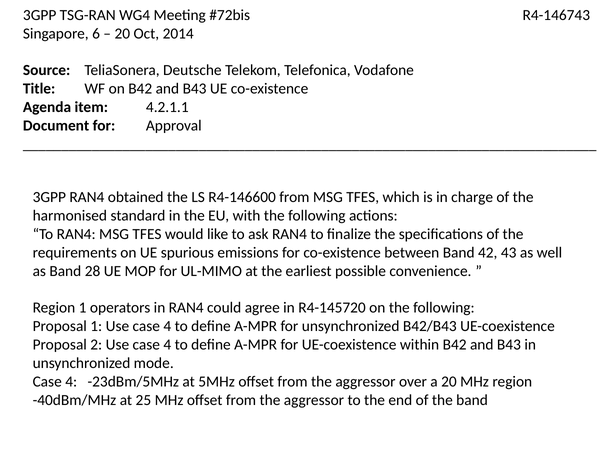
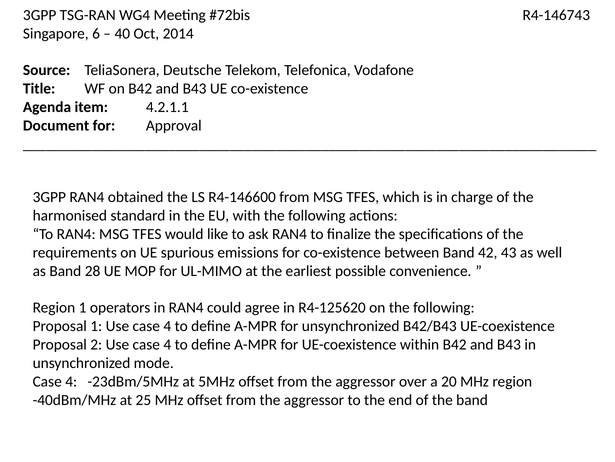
20: 20 -> 40 (122, 33)
R4-145720: R4-145720 -> R4-125620 (332, 307)
